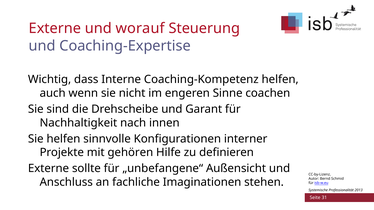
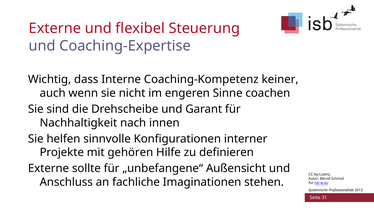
worauf: worauf -> flexibel (140, 28)
Coaching-Kompetenz helfen: helfen -> keiner (280, 80)
